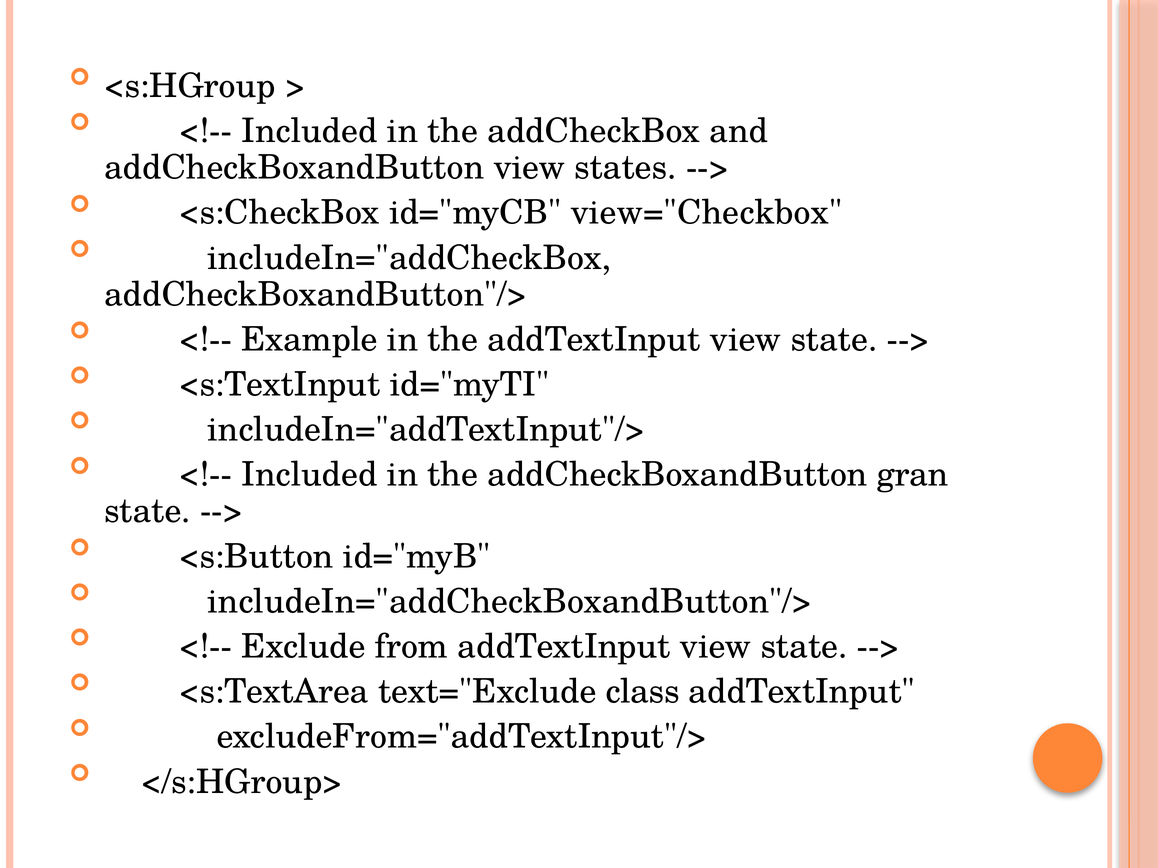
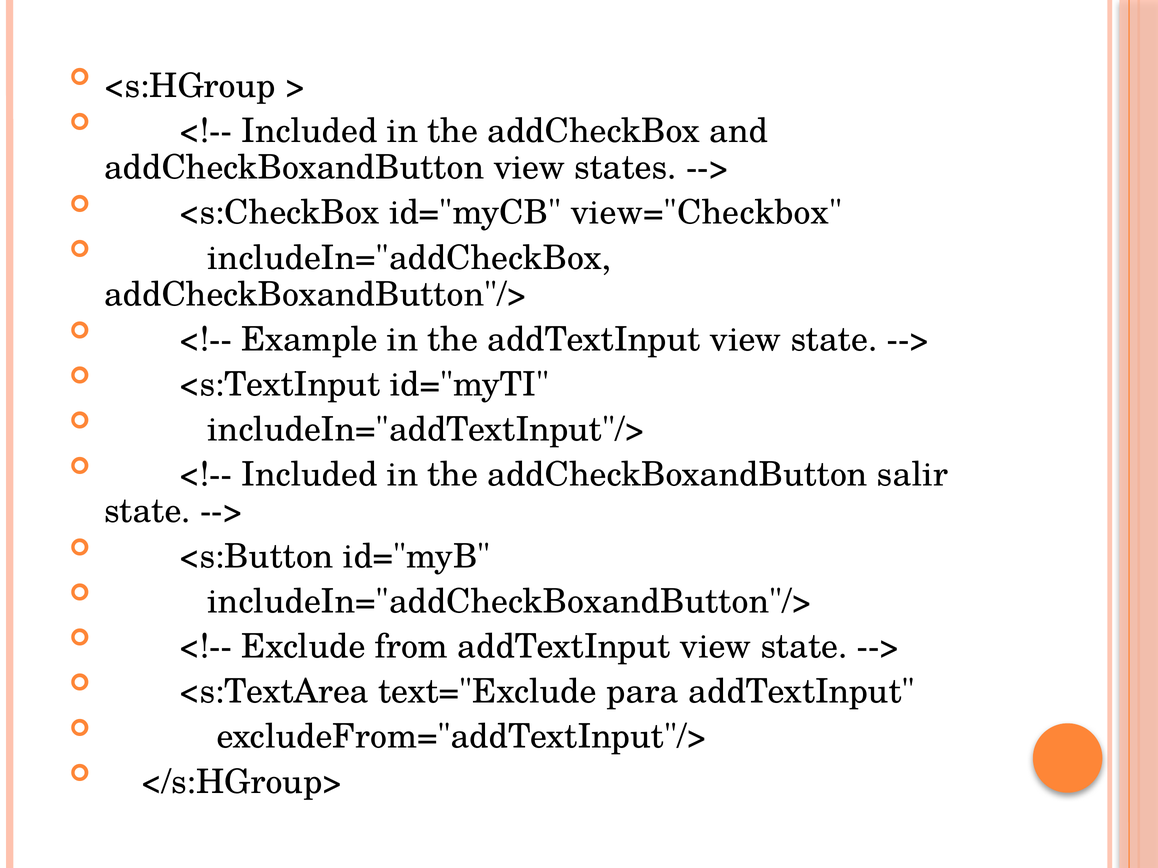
gran: gran -> salir (913, 475)
class: class -> para (642, 692)
